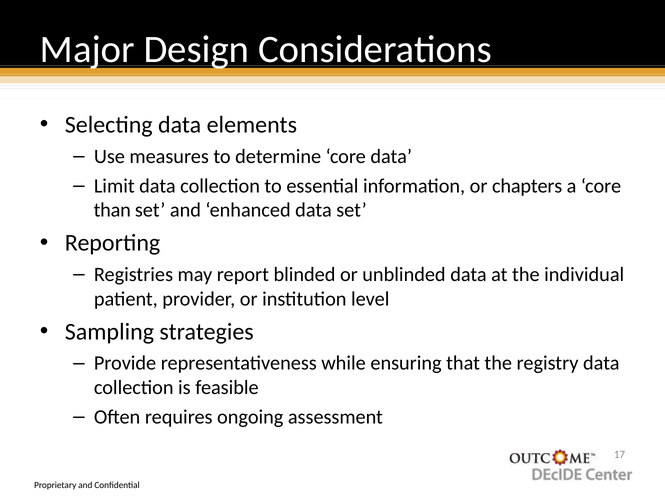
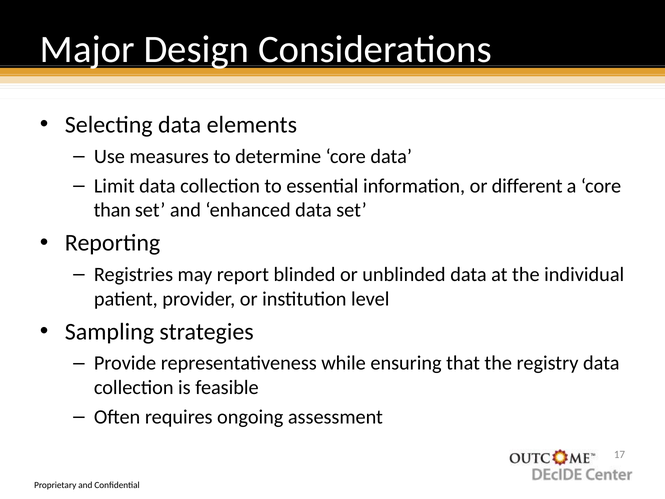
chapters: chapters -> different (527, 186)
